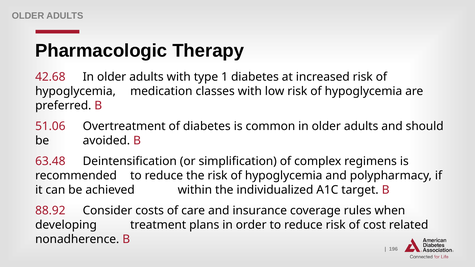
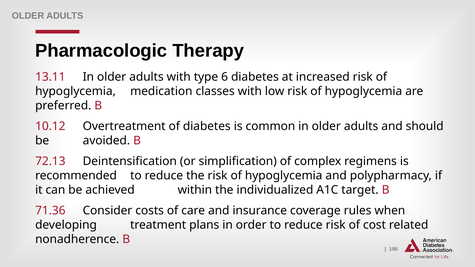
42.68: 42.68 -> 13.11 (50, 77)
1: 1 -> 6 (225, 77)
51.06: 51.06 -> 10.12 (50, 126)
63.48: 63.48 -> 72.13 (50, 162)
88.92: 88.92 -> 71.36 (50, 211)
